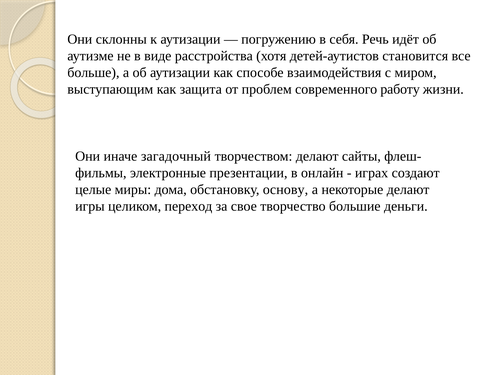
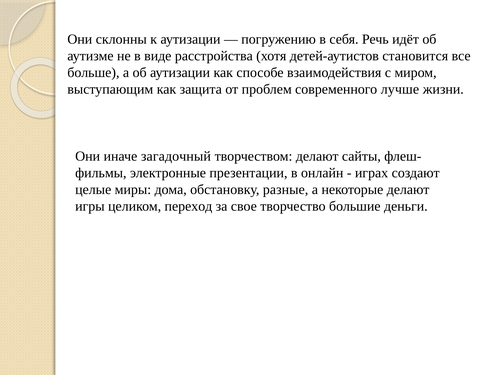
работу: работу -> лучше (400, 89)
основу: основу -> разные (286, 190)
